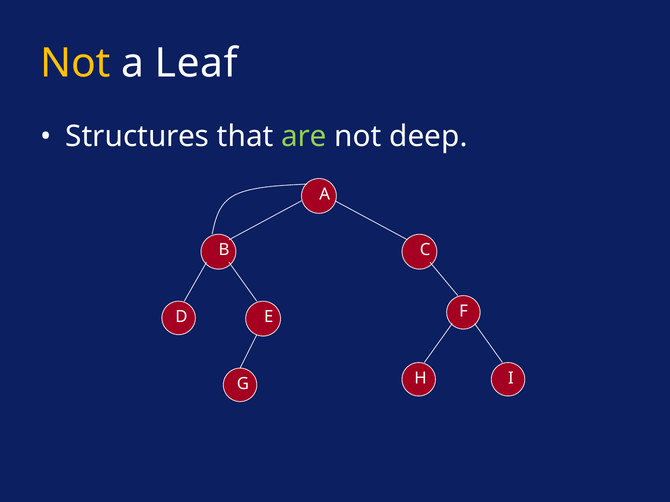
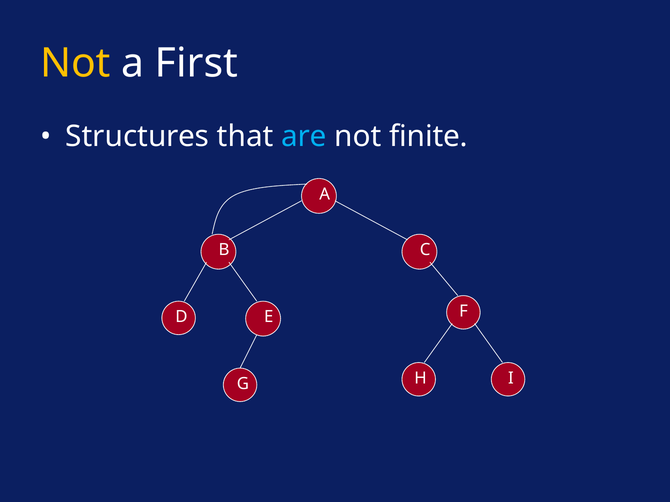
Leaf: Leaf -> First (196, 63)
are colour: light green -> light blue (304, 137)
deep: deep -> finite (428, 137)
